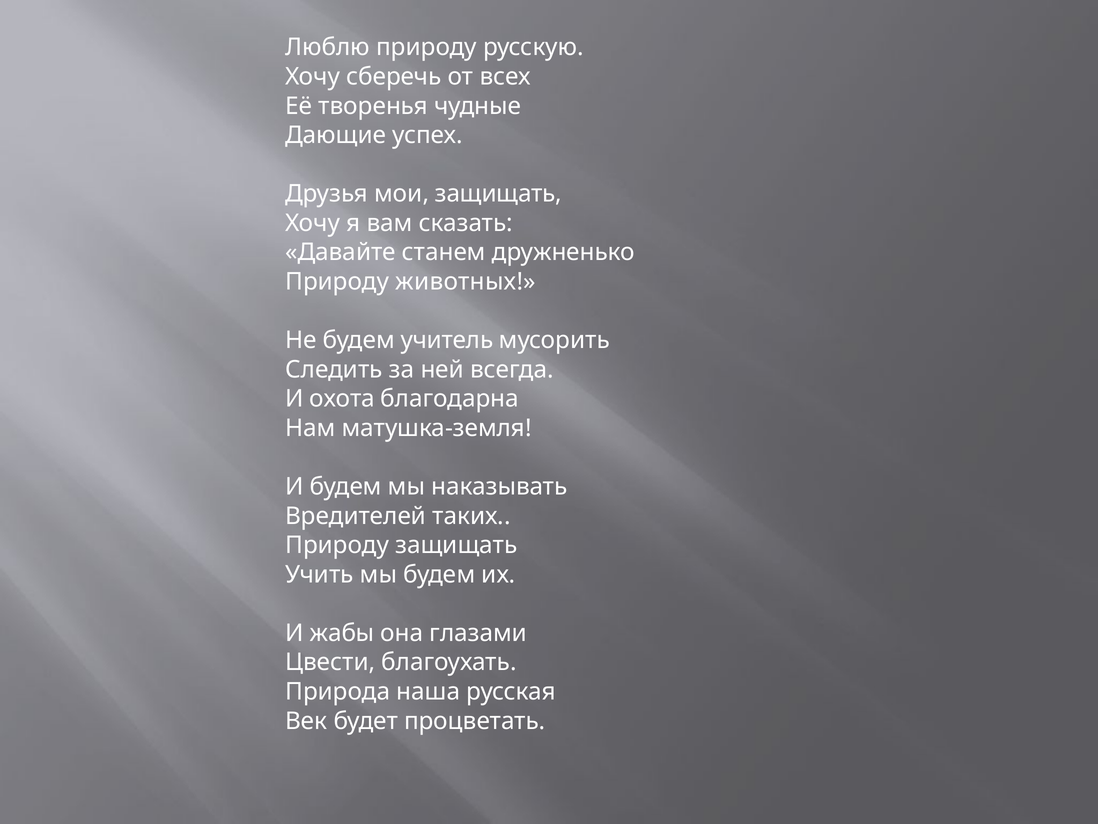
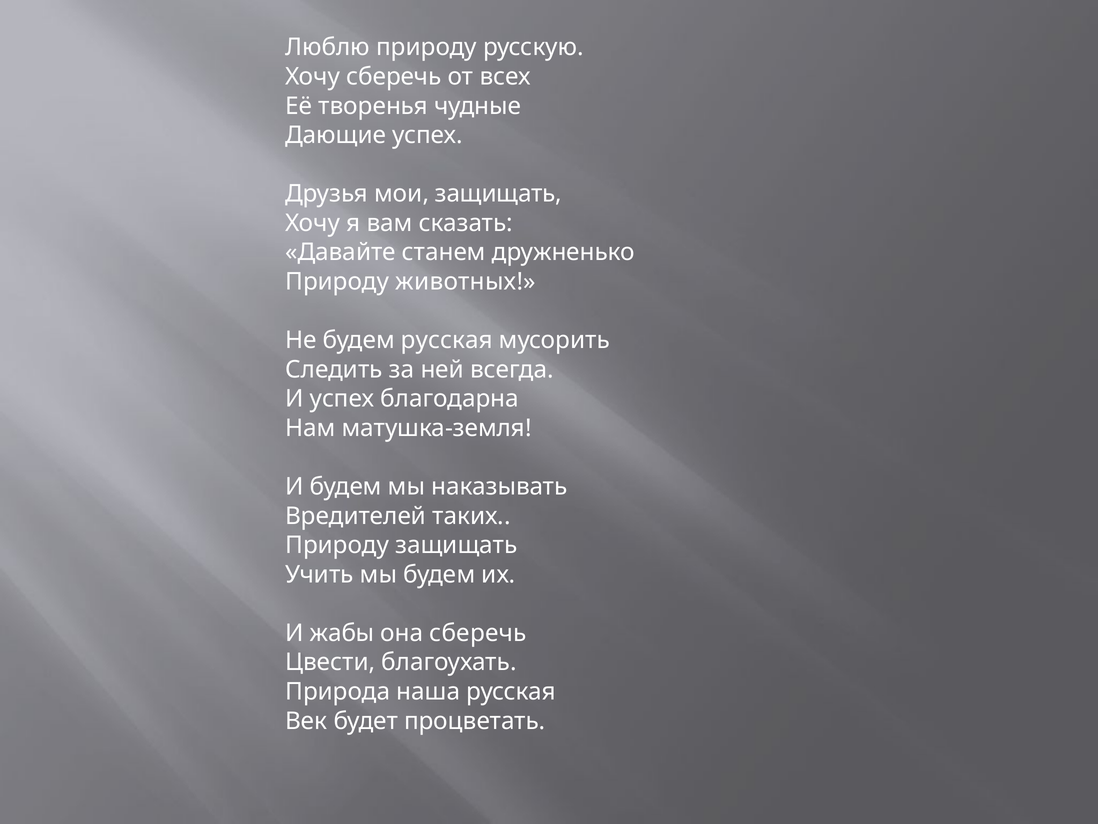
будем учитель: учитель -> русская (447, 340)
И охота: охота -> успех (342, 399)
она глазами: глазами -> сберечь (478, 633)
